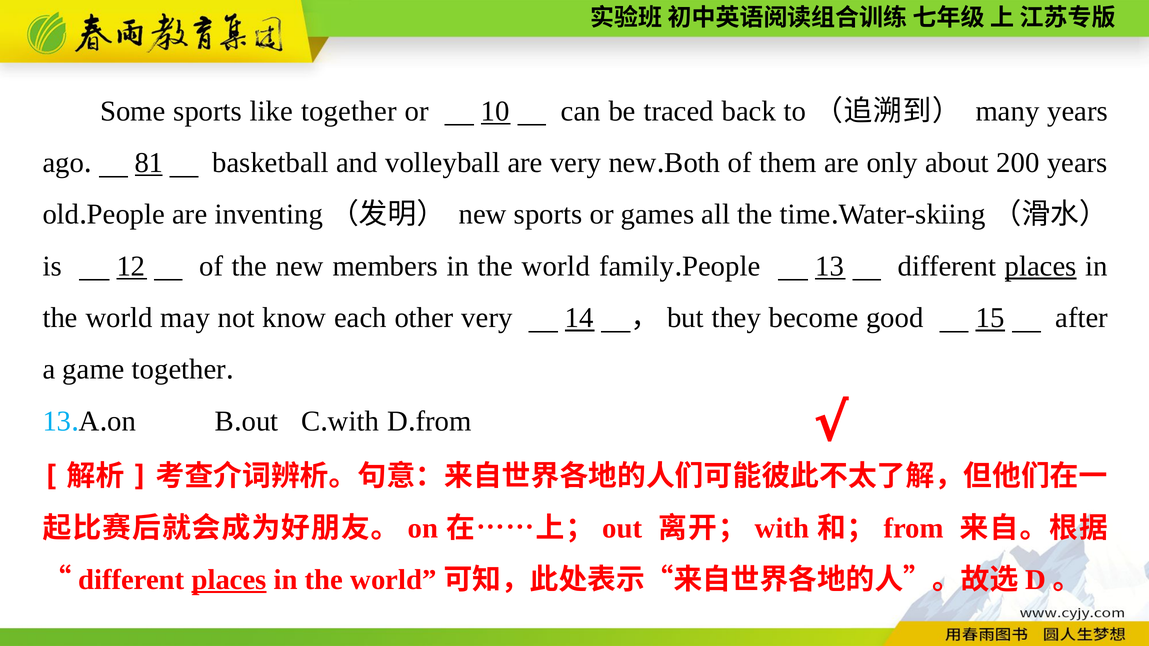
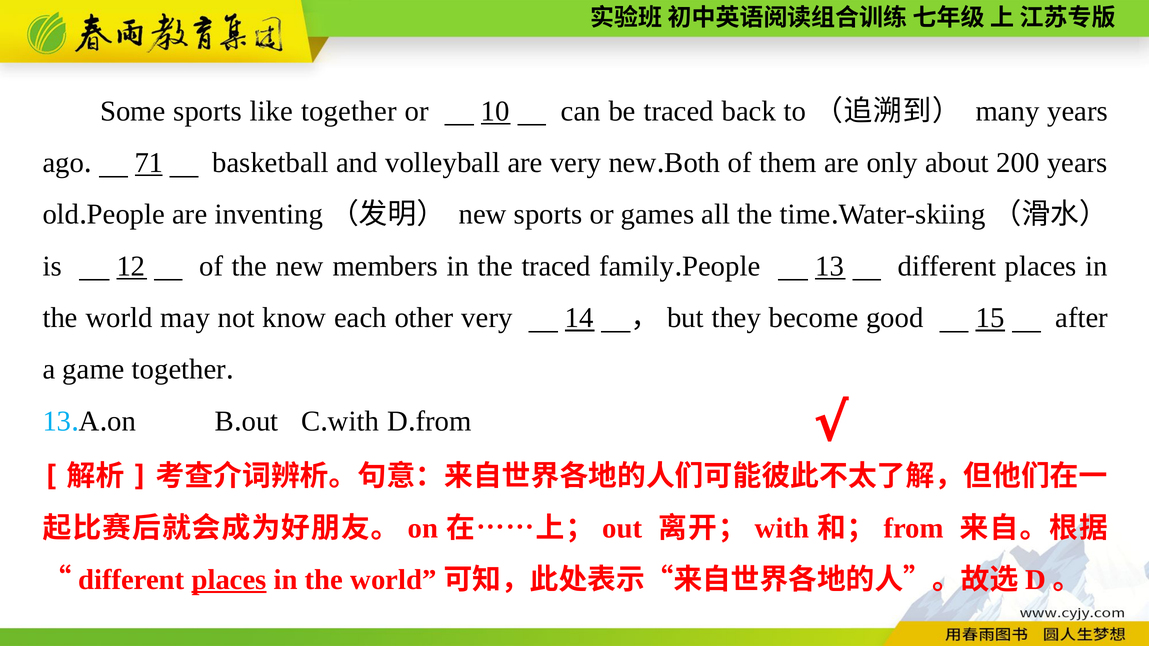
81: 81 -> 71 (149, 163)
members in the world: world -> traced (556, 266)
places underline: present -> none (1041, 266)
